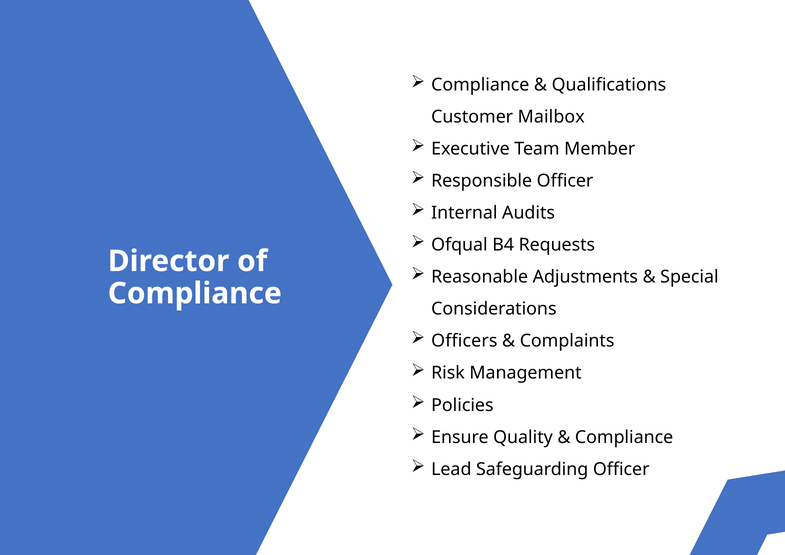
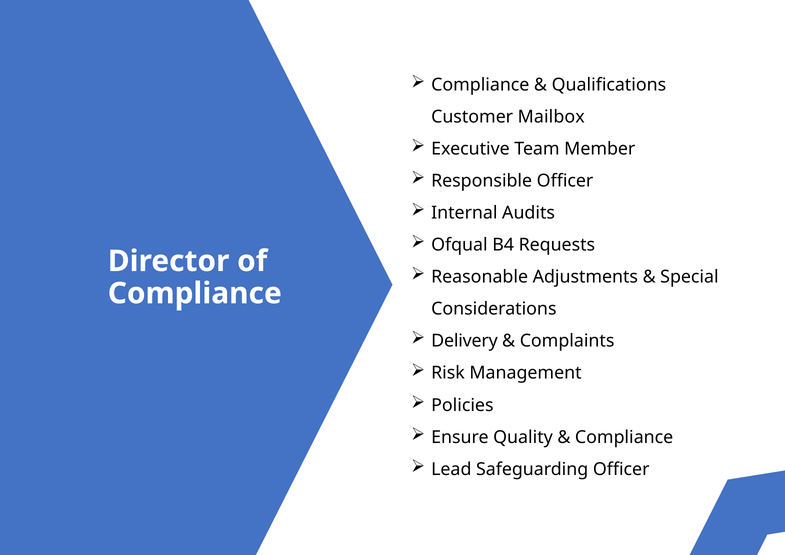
Officers: Officers -> Delivery (464, 341)
